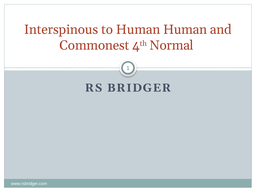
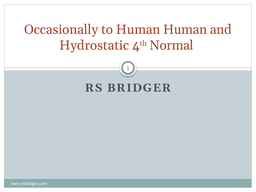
Interspinous: Interspinous -> Occasionally (61, 30)
Commonest: Commonest -> Hydrostatic (94, 45)
